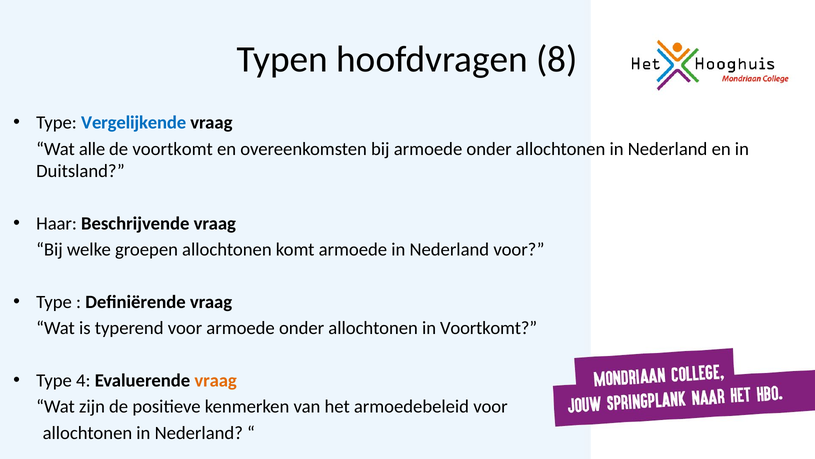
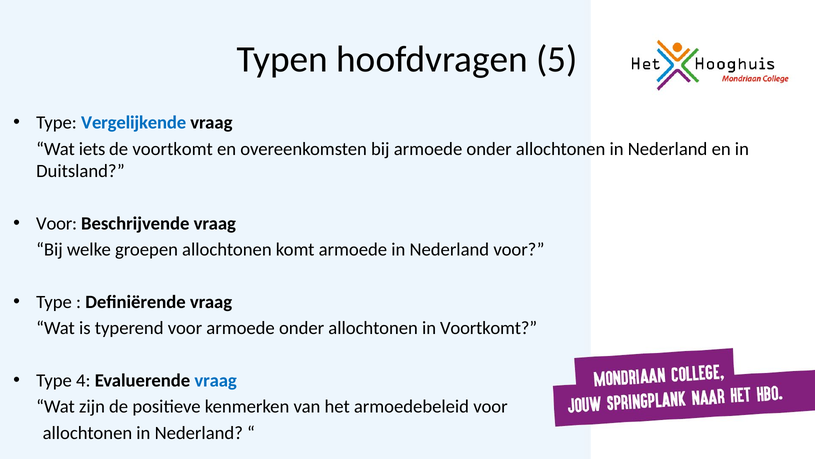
8: 8 -> 5 (557, 59)
alle: alle -> iets (92, 149)
Haar: Haar -> Voor (57, 223)
vraag colour: orange -> blue (216, 380)
